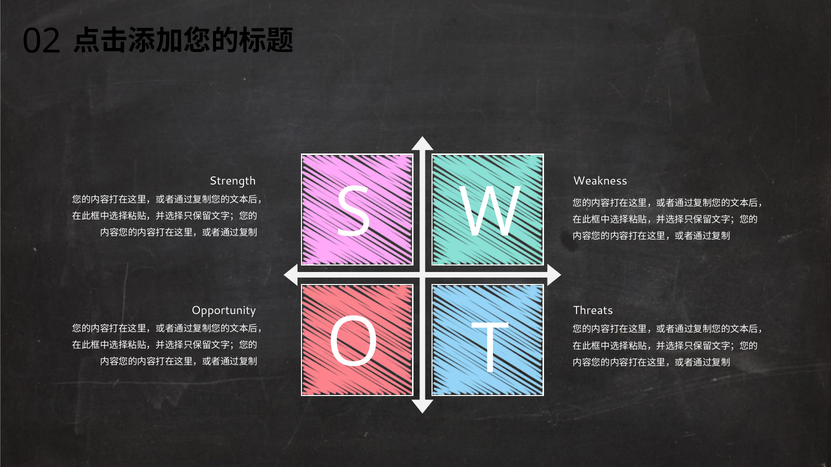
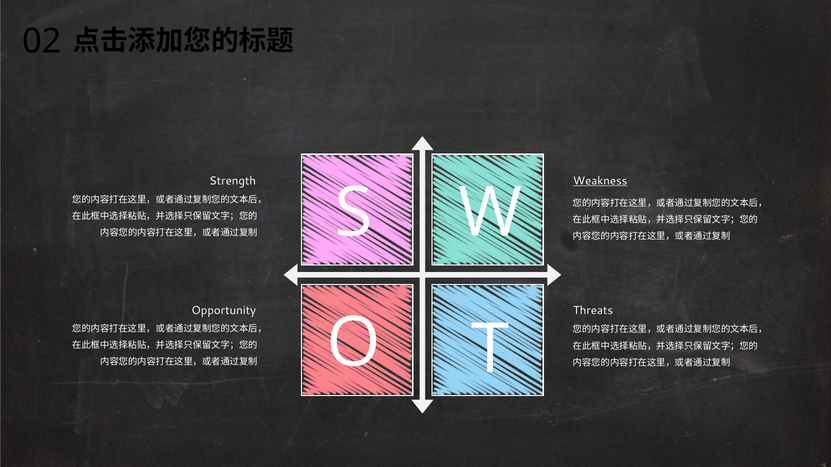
Weakness underline: none -> present (600, 181)
